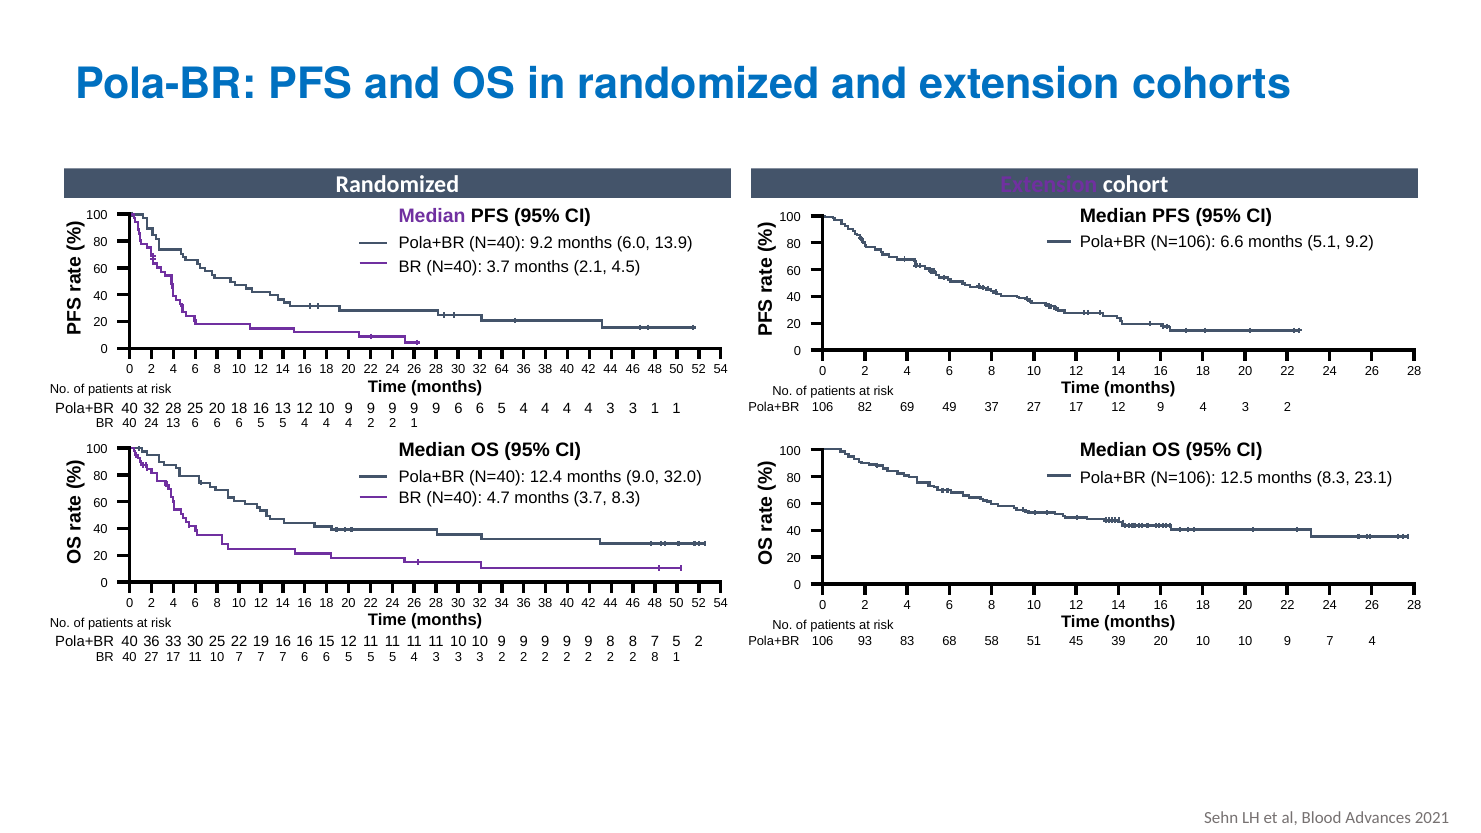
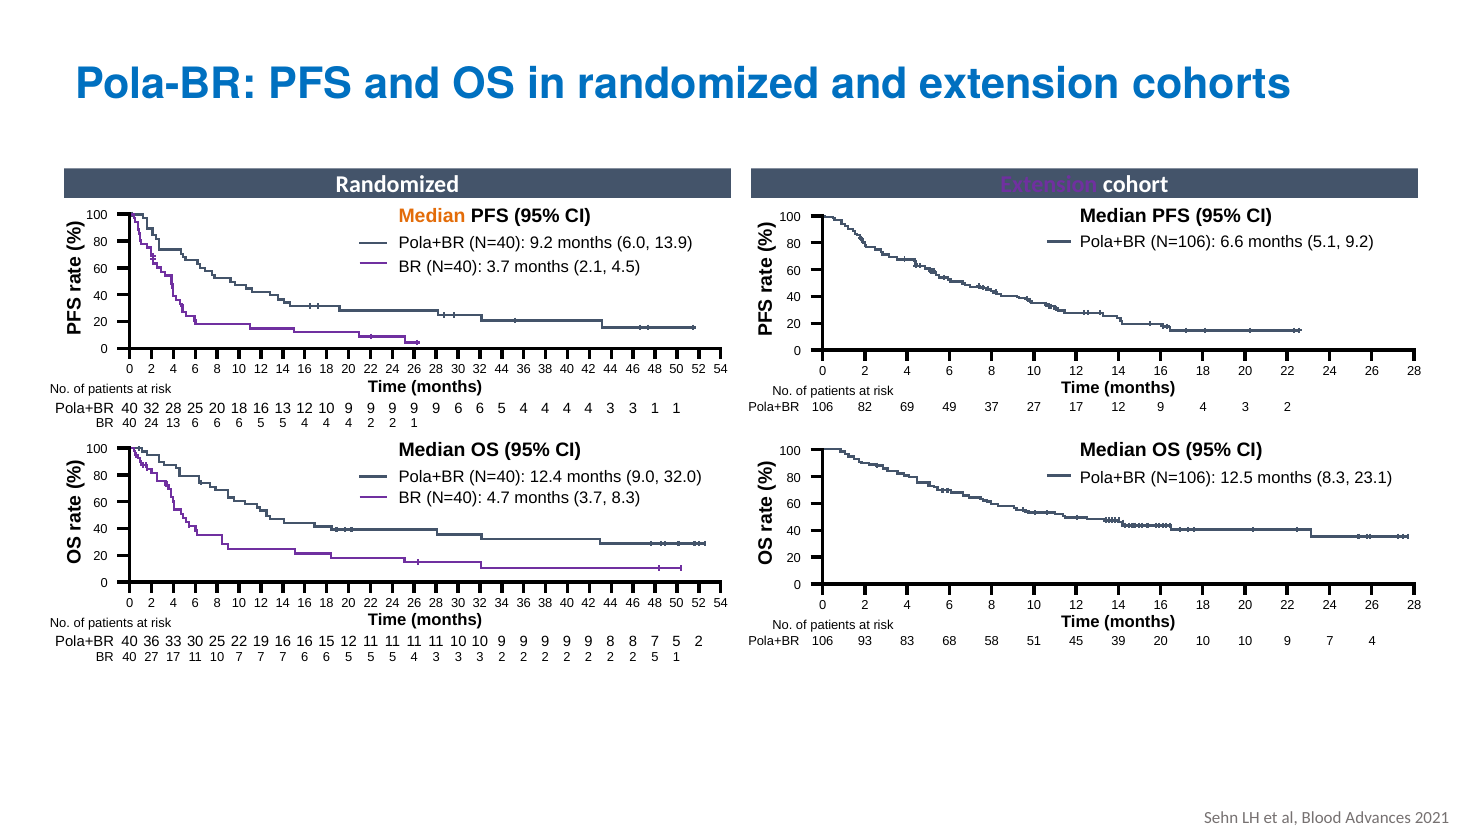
Median colour: purple -> orange (432, 216)
32 64: 64 -> 44 (502, 369)
2 8: 8 -> 5 (655, 657)
